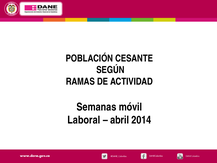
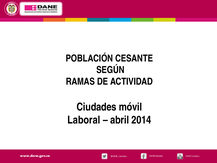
Semanas: Semanas -> Ciudades (97, 107)
